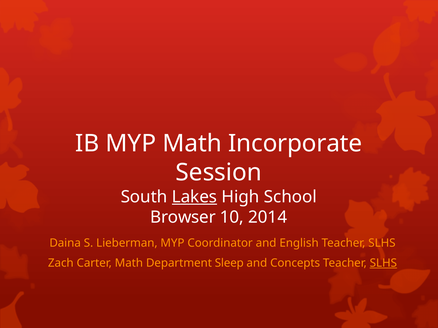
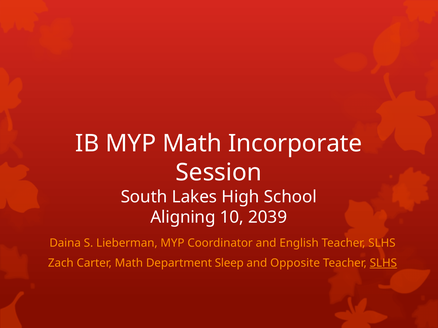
Lakes underline: present -> none (195, 197)
Browser: Browser -> Aligning (183, 218)
2014: 2014 -> 2039 (268, 218)
Concepts: Concepts -> Opposite (295, 263)
